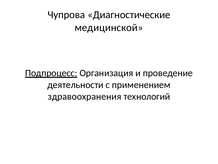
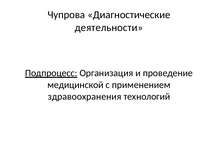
медицинской: медицинской -> деятельности (109, 27)
деятельности: деятельности -> медицинской (75, 85)
